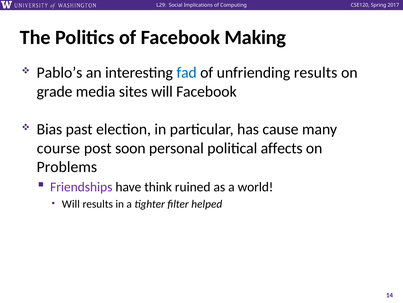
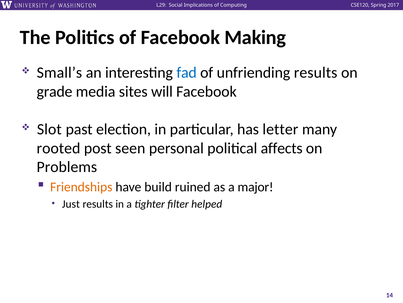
Pablo’s: Pablo’s -> Small’s (59, 73)
Bias: Bias -> Slot (49, 129)
cause: cause -> letter (280, 129)
course: course -> rooted (58, 148)
soon: soon -> seen (130, 148)
Friendships colour: purple -> orange (81, 187)
think: think -> build (158, 187)
world: world -> major (255, 187)
Will: Will -> Just (71, 203)
